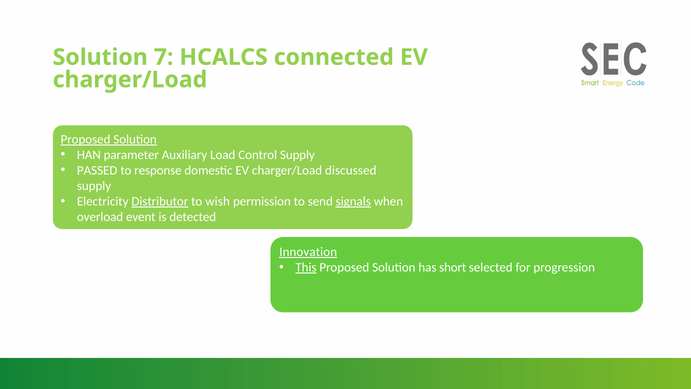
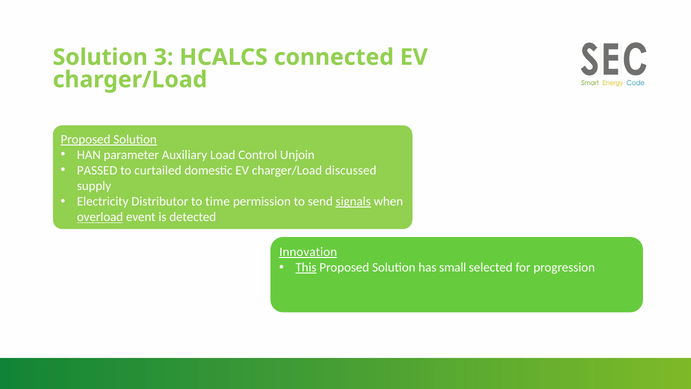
7: 7 -> 3 (164, 57)
Control Supply: Supply -> Unjoin (297, 155)
response: response -> curtailed (158, 170)
Distributor underline: present -> none (160, 201)
wish: wish -> time (218, 201)
overload underline: none -> present (100, 217)
short: short -> small (453, 267)
